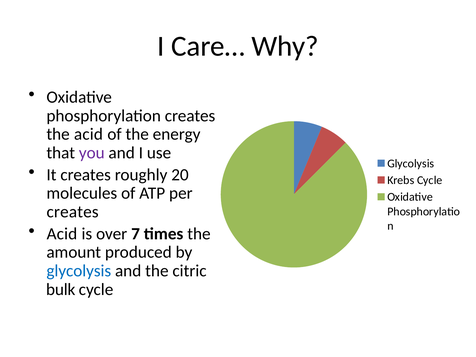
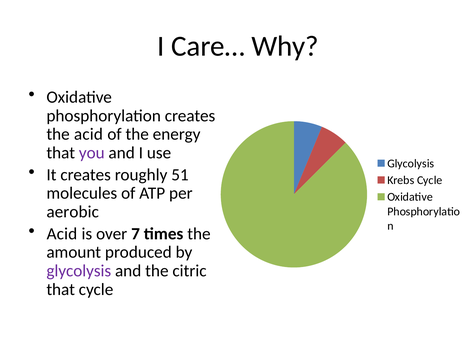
20: 20 -> 51 (180, 175)
creates: creates -> aerobic (73, 212)
glycolysis colour: blue -> purple (79, 271)
bulk: bulk -> that (61, 289)
